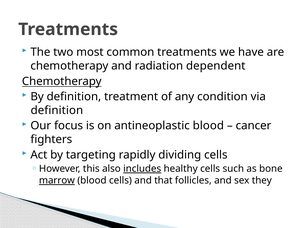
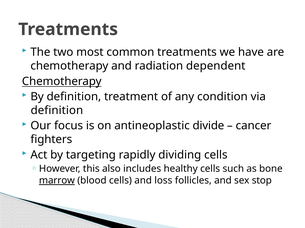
antineoplastic blood: blood -> divide (208, 126)
includes underline: present -> none (142, 169)
that: that -> loss (163, 181)
they: they -> stop (262, 181)
